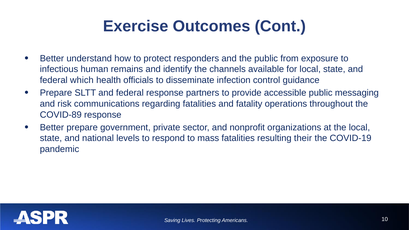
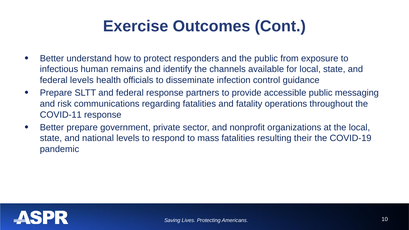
federal which: which -> levels (82, 80)
COVID-89: COVID-89 -> COVID-11 (61, 115)
